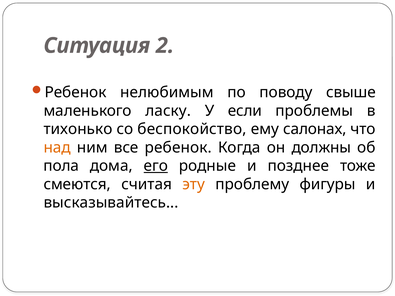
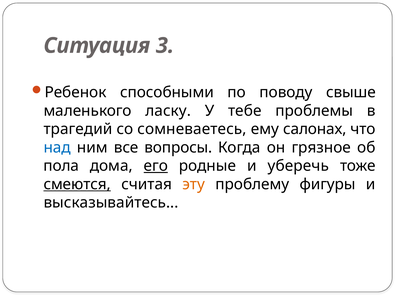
2: 2 -> 3 (165, 46)
нелюбимым: нелюбимым -> способными (167, 92)
если: если -> тебе (245, 111)
тихонько: тихонько -> трагедий (78, 129)
беспокойство: беспокойство -> сомневаетесь (192, 129)
над colour: orange -> blue (57, 148)
все ребенок: ребенок -> вопросы (178, 148)
должны: должны -> грязное (321, 148)
позднее: позднее -> уберечь (298, 166)
смеются underline: none -> present (77, 184)
